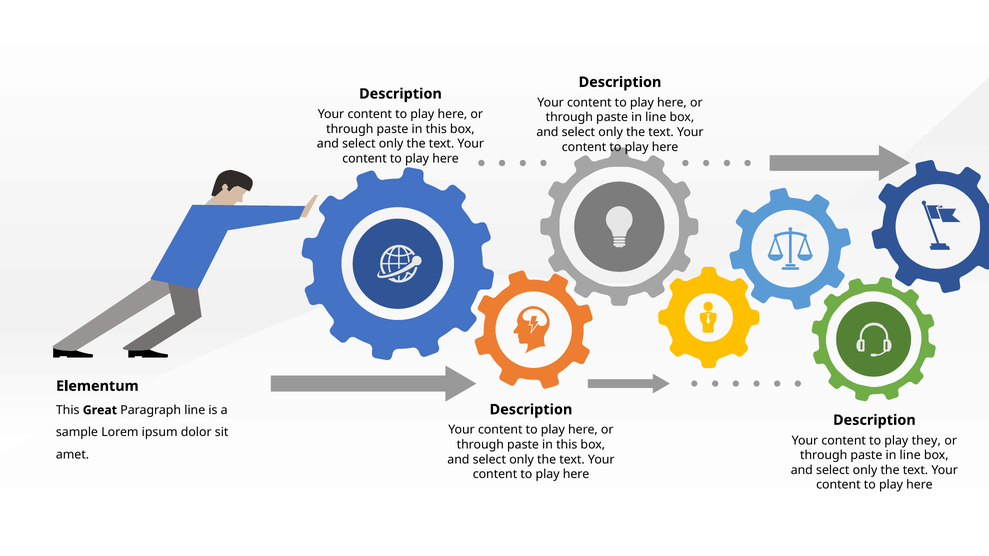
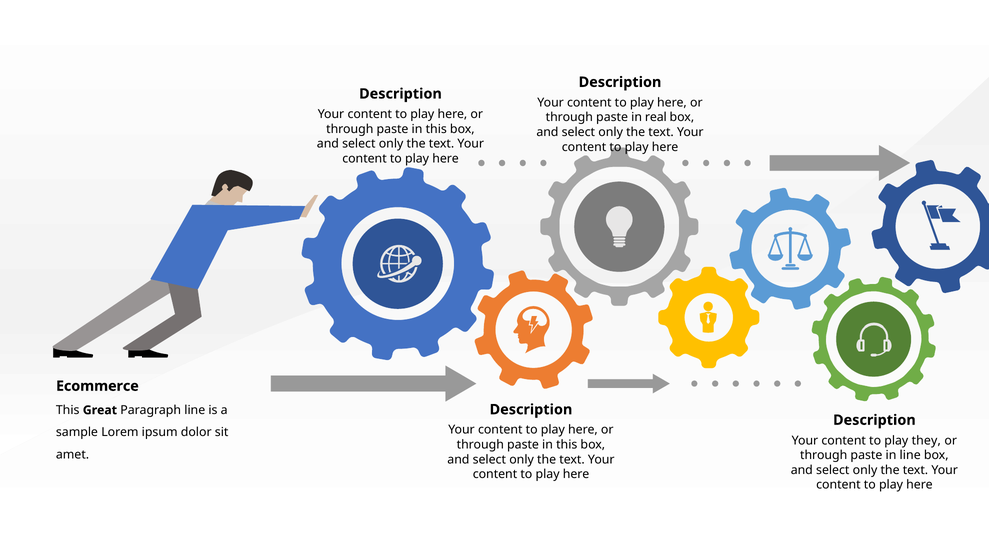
line: line -> real (656, 117)
Elementum: Elementum -> Ecommerce (97, 386)
